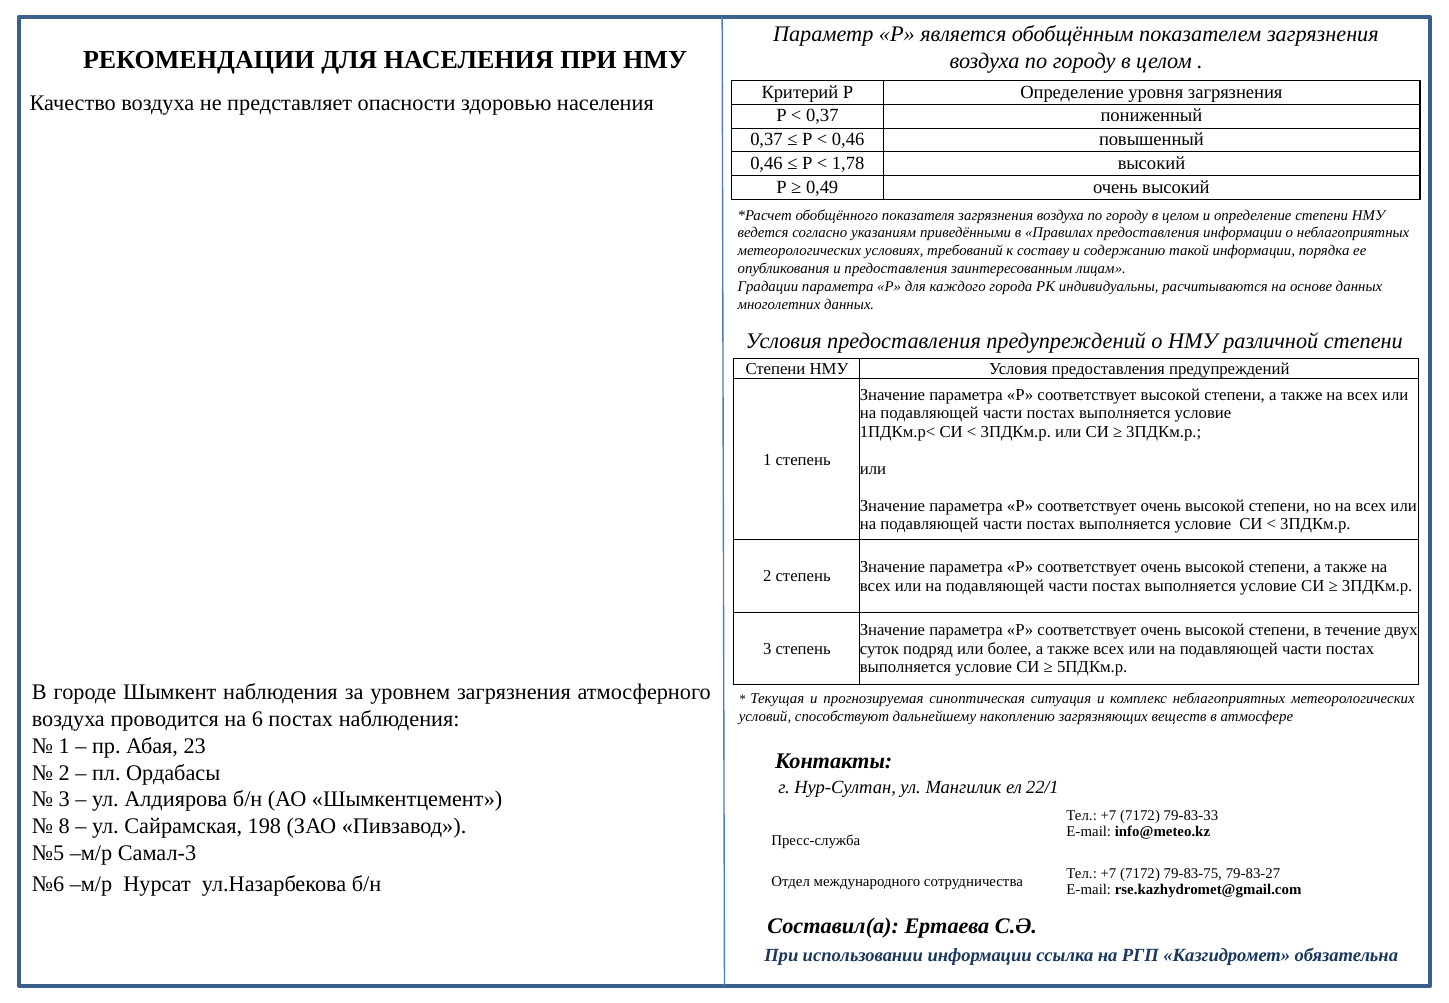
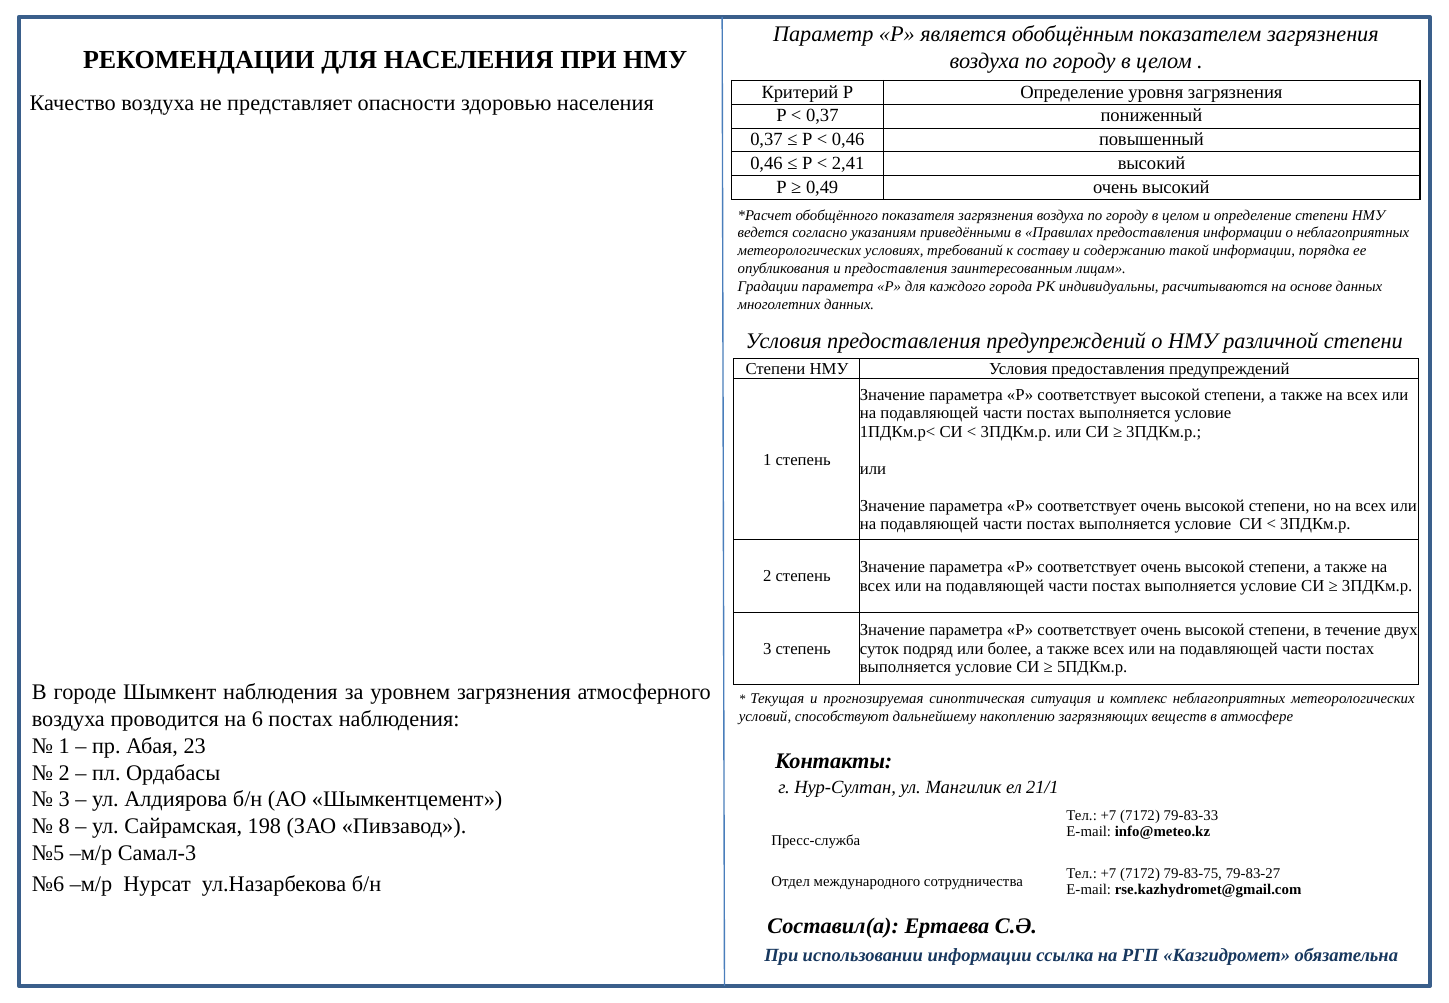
1,78: 1,78 -> 2,41 (848, 164)
22/1: 22/1 -> 21/1 (1042, 787)
